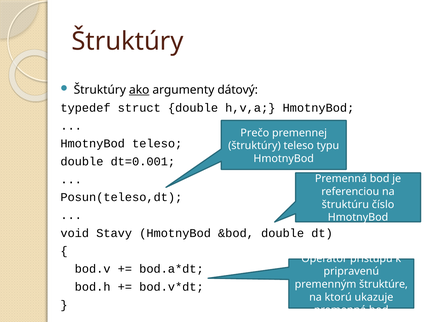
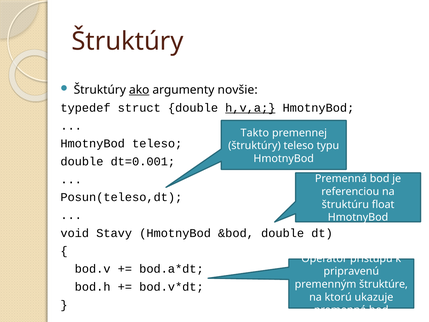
dátový: dátový -> novšie (238, 90)
h,v,a underline: none -> present (250, 108)
Prečo: Prečo -> Takto (255, 133)
číslo: číslo -> float (383, 204)
